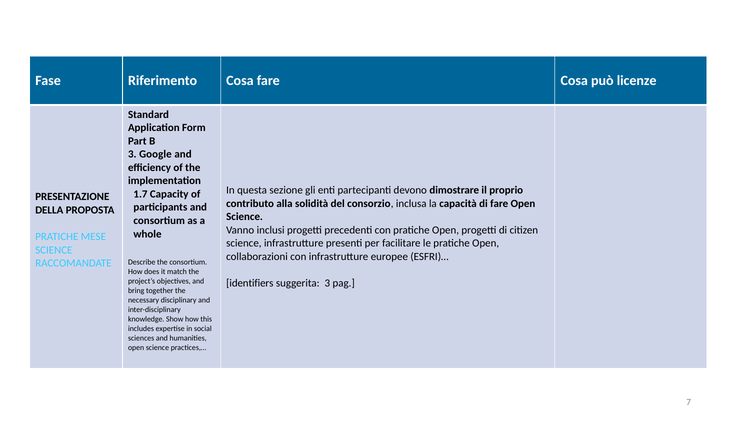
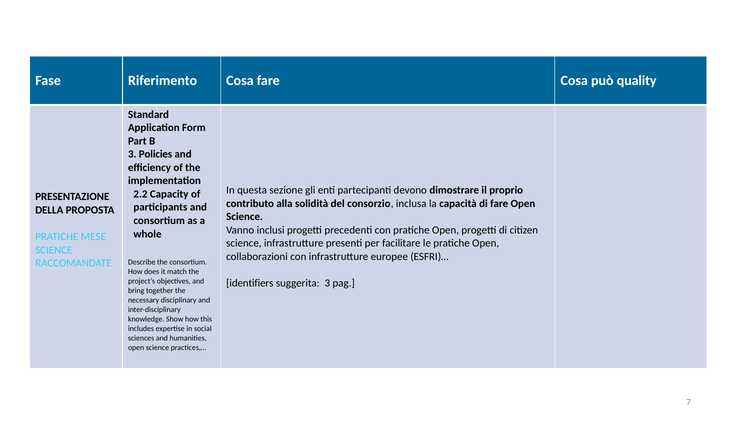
licenze: licenze -> quality (637, 81)
Google: Google -> Policies (156, 154)
1.7: 1.7 -> 2.2 (140, 194)
